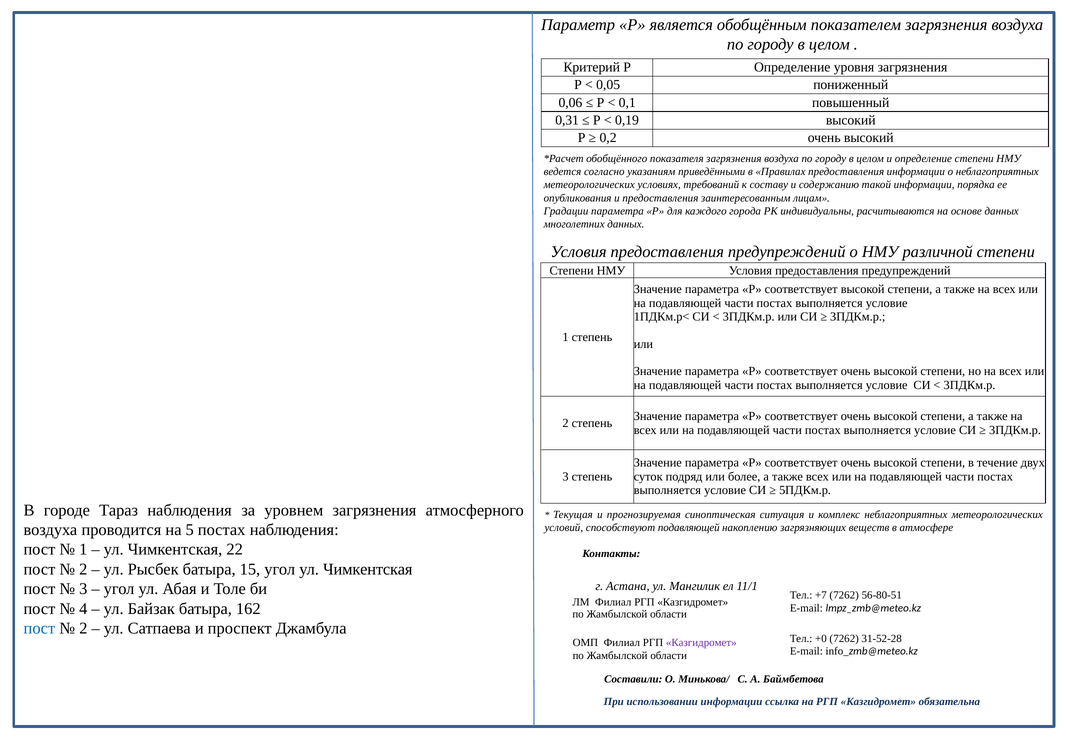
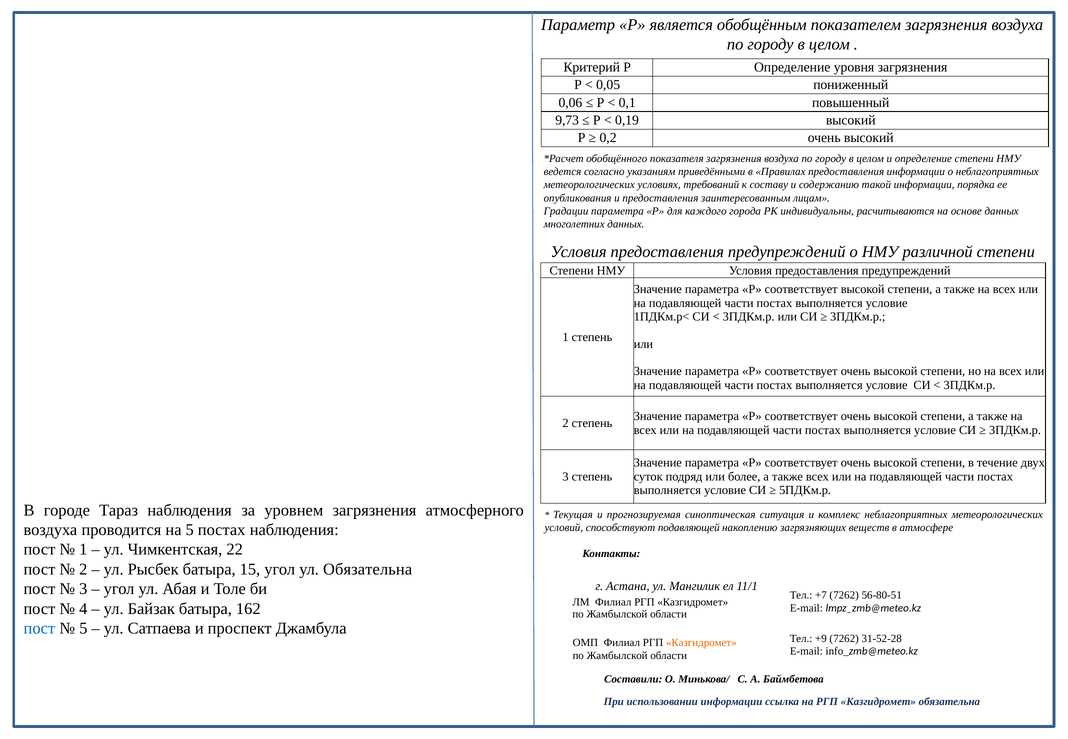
0,31: 0,31 -> 9,73 (567, 120)
угол ул Чимкентская: Чимкентская -> Обязательна (368, 570)
2: 2 -> 5 (83, 629)
+0: +0 -> +9 (821, 639)
Казгидромет colour: purple -> orange (701, 643)
